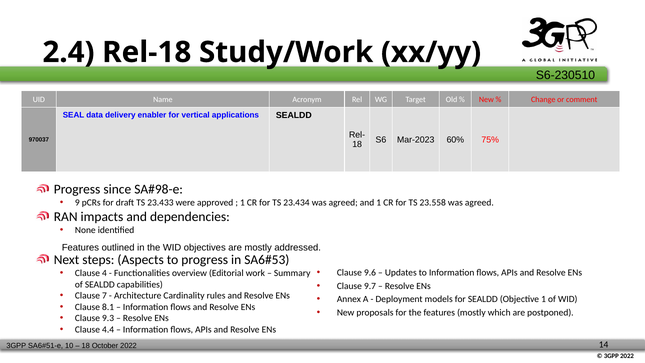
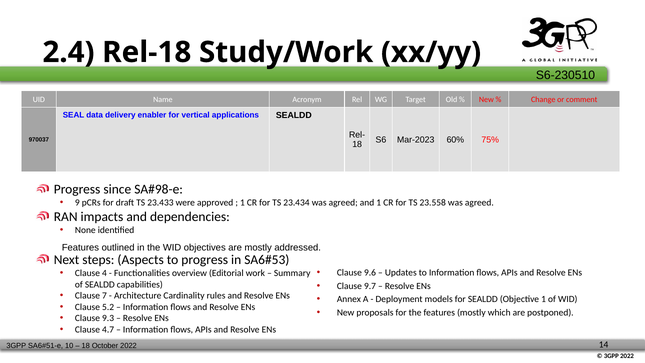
8.1: 8.1 -> 5.2 (108, 307)
4.4: 4.4 -> 4.7 (108, 329)
